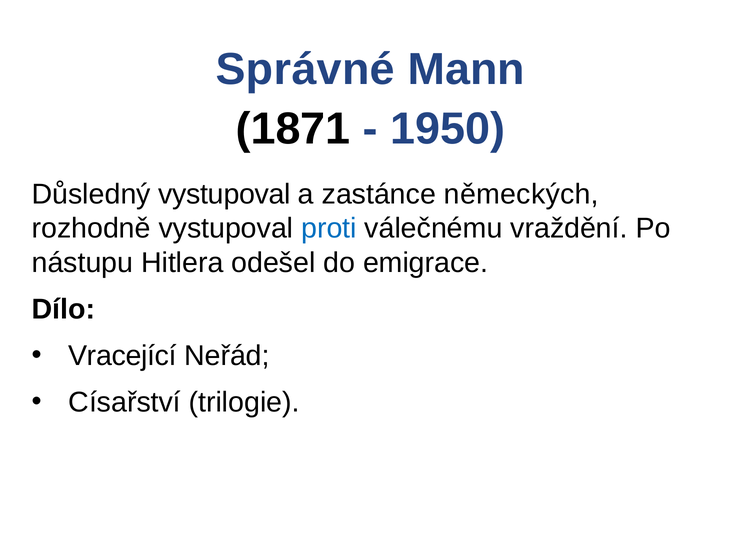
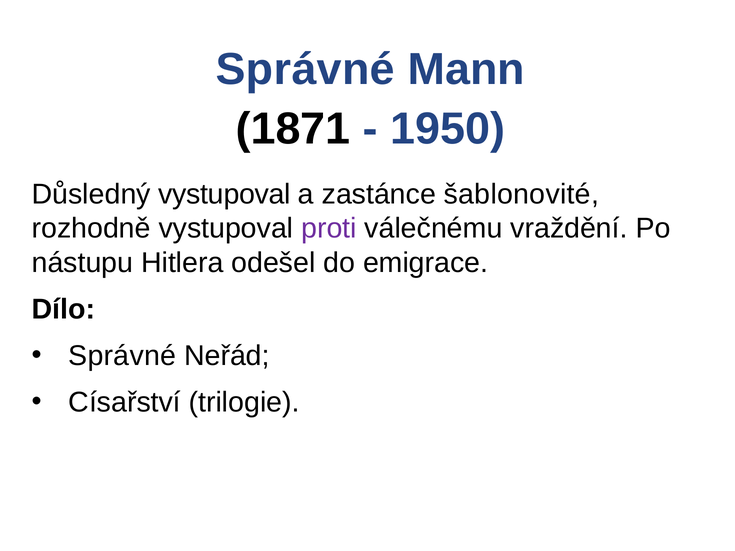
německých: německých -> šablonovité (521, 194)
proti colour: blue -> purple (329, 229)
Vracející: Vracející -> Správné (122, 356)
